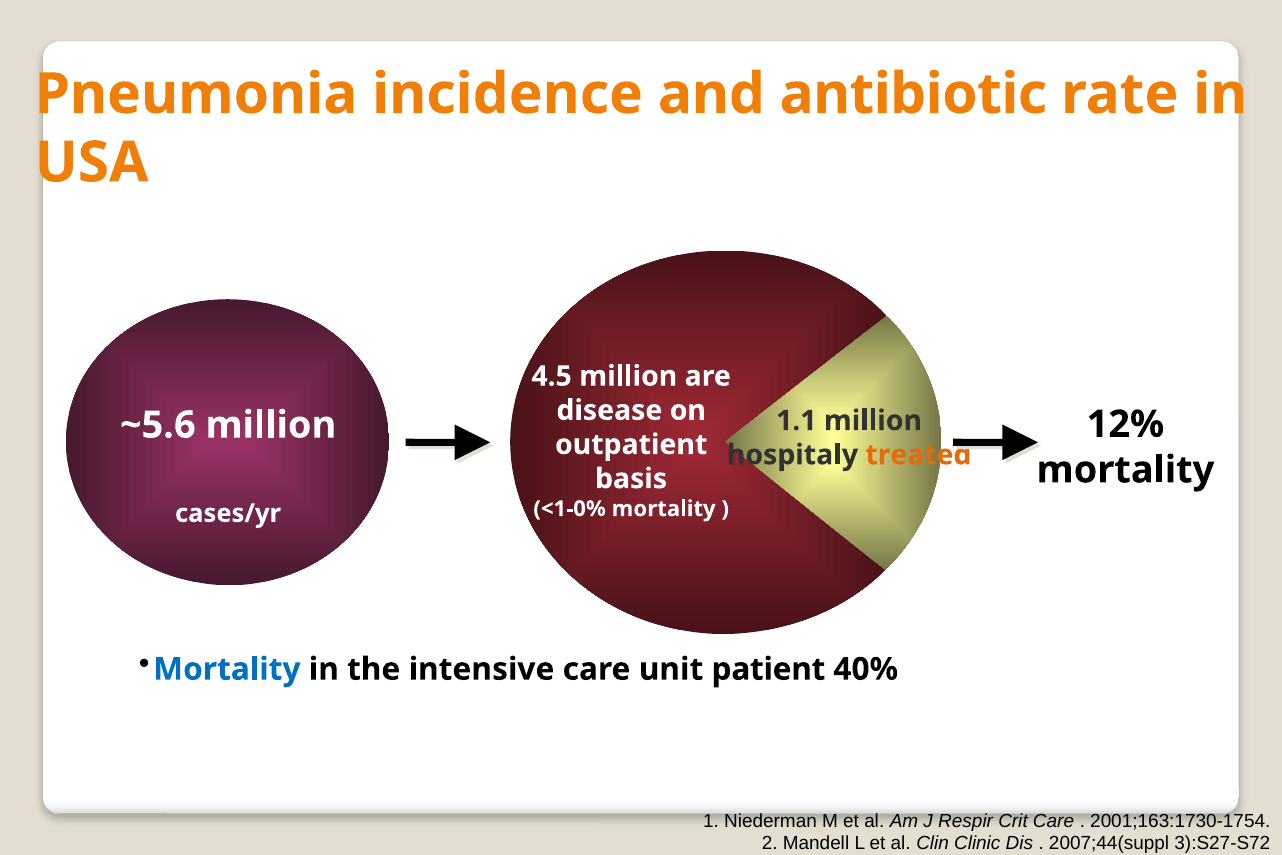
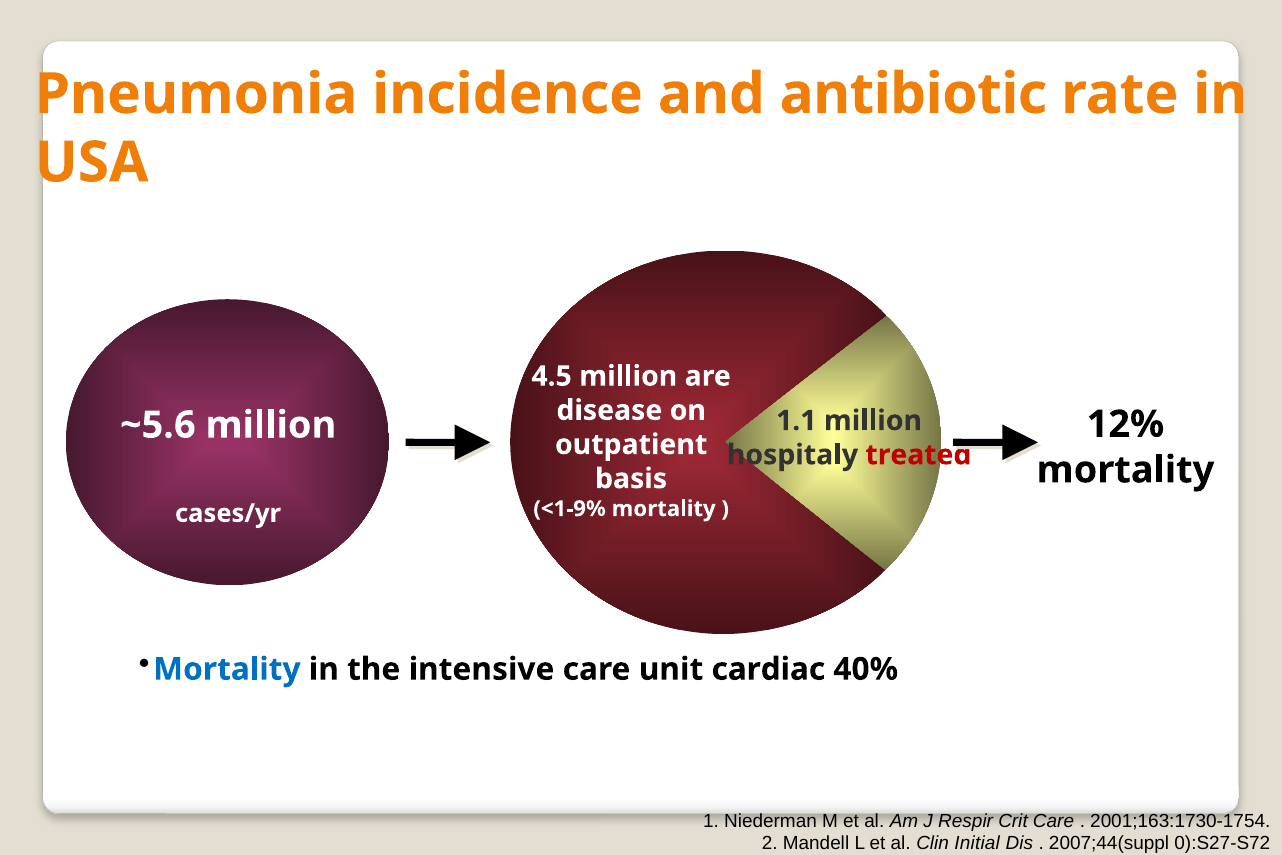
treated colour: orange -> red (918, 455)
<1-0%: <1-0% -> <1-9% (570, 509)
patient: patient -> cardiac (768, 669)
Clinic: Clinic -> Initial (977, 843)
3):S27-S72: 3):S27-S72 -> 0):S27-S72 (1222, 843)
